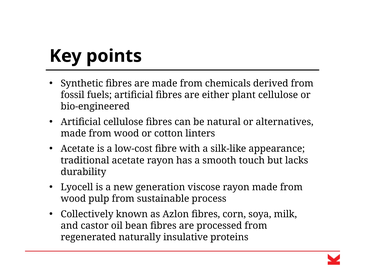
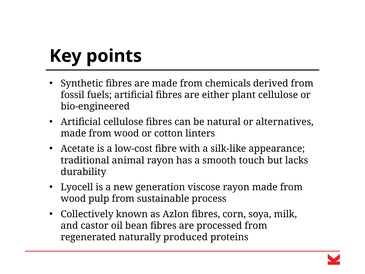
traditional acetate: acetate -> animal (128, 160)
insulative: insulative -> produced (186, 237)
